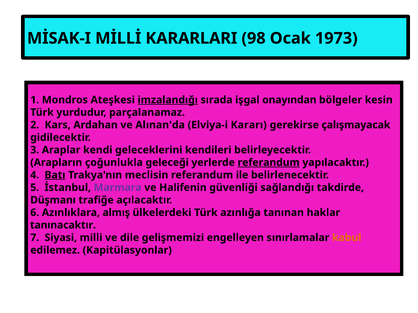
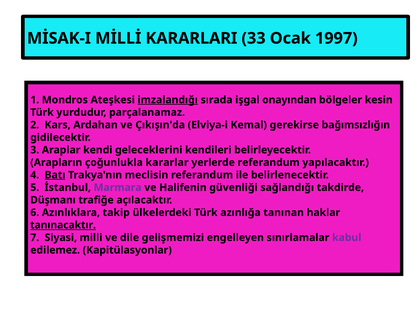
98: 98 -> 33 (254, 38)
1973: 1973 -> 1997 (336, 38)
Alınan'da: Alınan'da -> Çıkışın'da (160, 125)
Kararı: Kararı -> Kemal (249, 125)
çalışmayacak: çalışmayacak -> bağımsızlığın (356, 125)
geleceği: geleceği -> kararlar (167, 163)
referandum underline: present -> none (269, 163)
almış: almış -> takip (116, 213)
tanınacaktır underline: none -> present (63, 225)
kabul colour: orange -> purple (347, 238)
